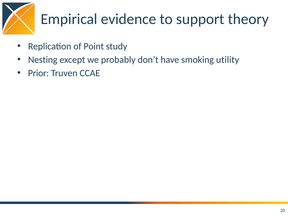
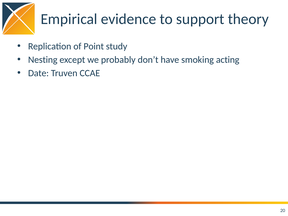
utility: utility -> acting (228, 60)
Prior: Prior -> Date (38, 73)
